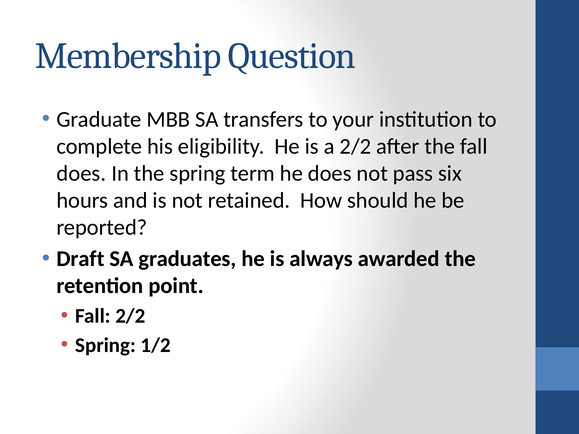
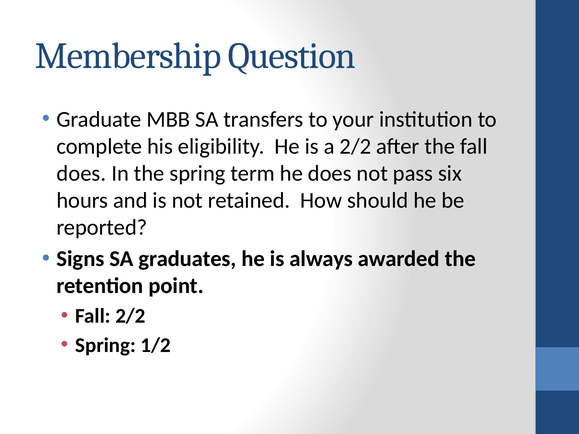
Draft: Draft -> Signs (80, 259)
